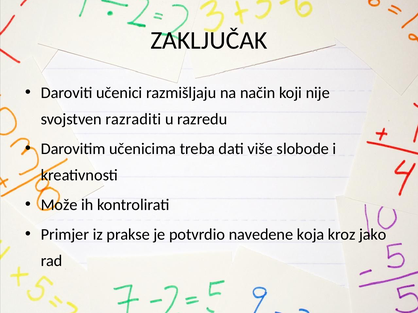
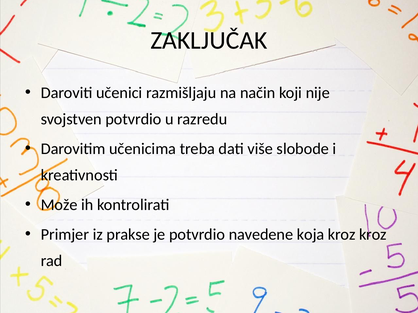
svojstven razraditi: razraditi -> potvrdio (133, 119)
kroz jako: jako -> kroz (373, 235)
